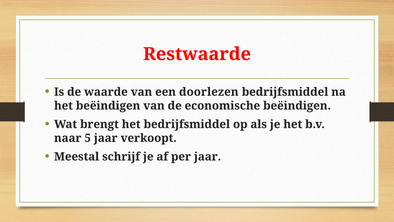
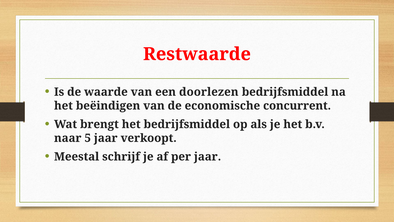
economische beëindigen: beëindigen -> concurrent (297, 106)
